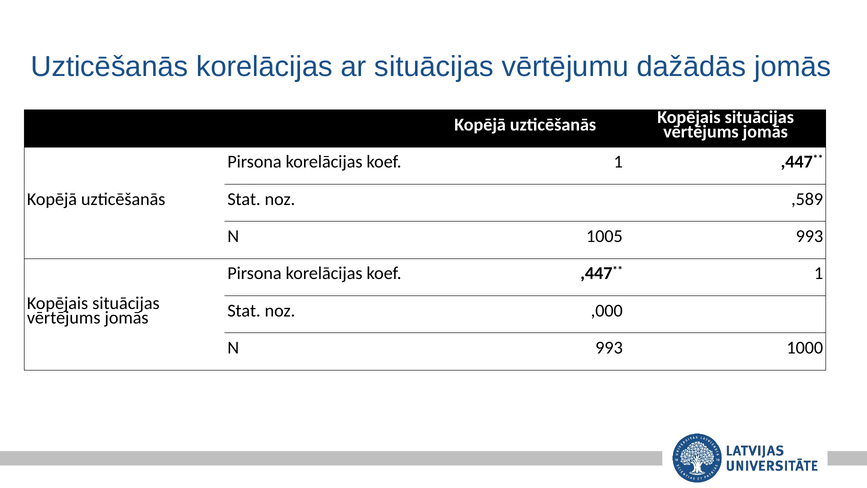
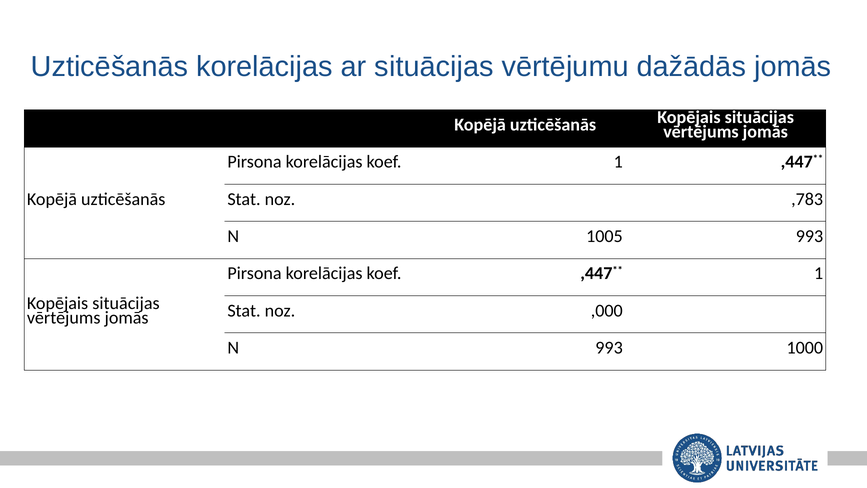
,589: ,589 -> ,783 (807, 199)
